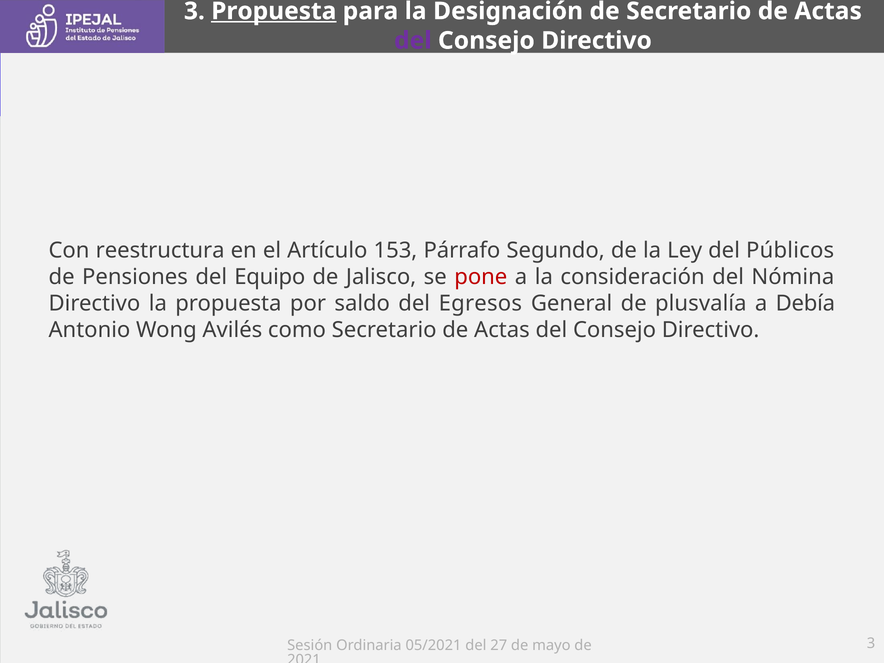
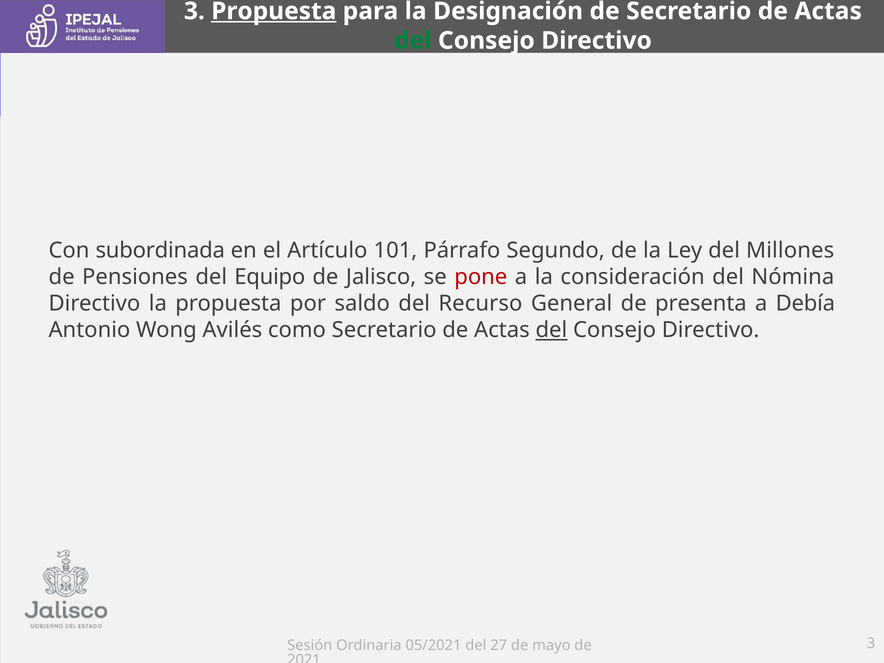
del colour: purple -> green (413, 41)
reestructura: reestructura -> subordinada (160, 251)
153: 153 -> 101 (395, 251)
Públicos: Públicos -> Millones (790, 251)
Egresos: Egresos -> Recurso (480, 304)
plusvalía: plusvalía -> presenta (701, 304)
del underline: none -> present (551, 330)
